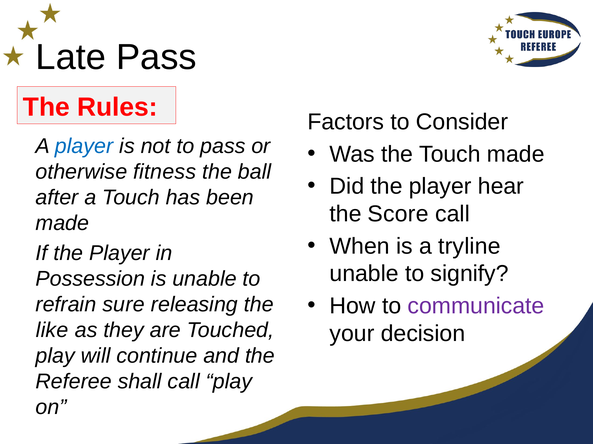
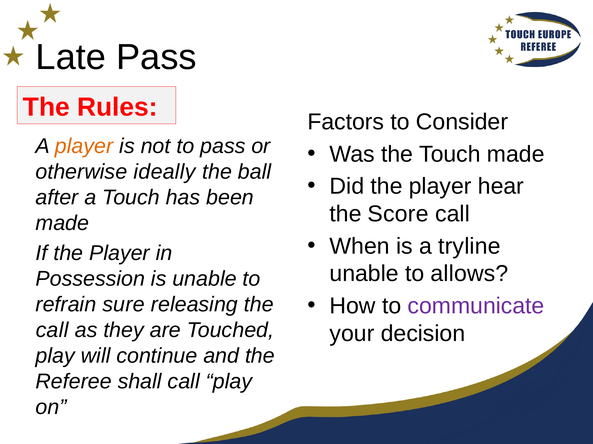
player colour: blue -> orange (84, 146)
fitness: fitness -> ideally (165, 172)
signify: signify -> allows (470, 274)
like: like -> call (52, 331)
